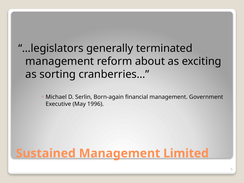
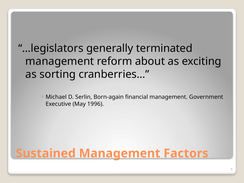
Limited: Limited -> Factors (186, 153)
